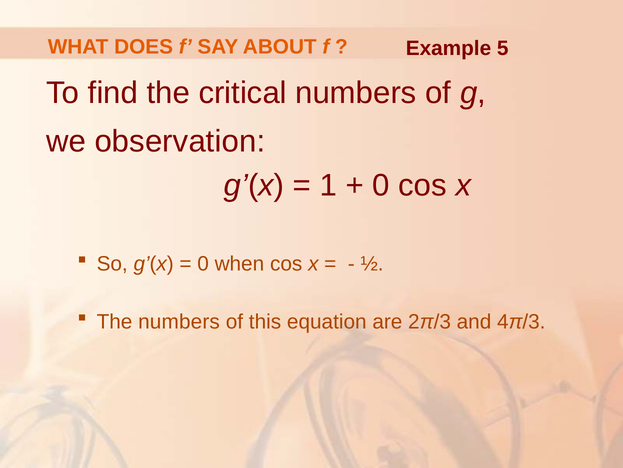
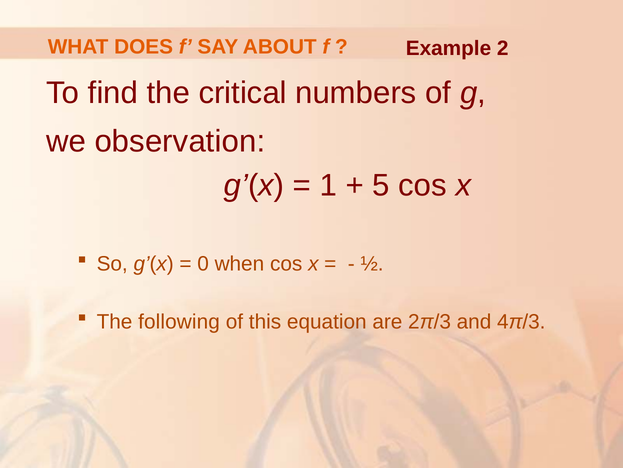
5: 5 -> 2 (503, 48)
0: 0 -> 5 (381, 185)
The numbers: numbers -> following (179, 321)
